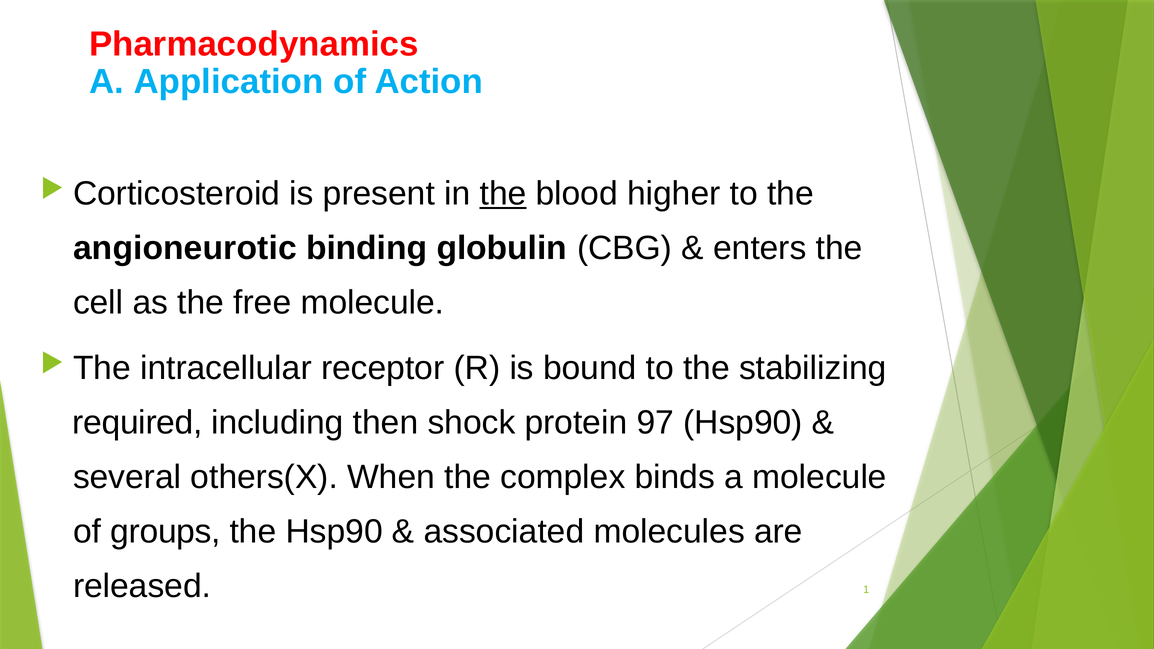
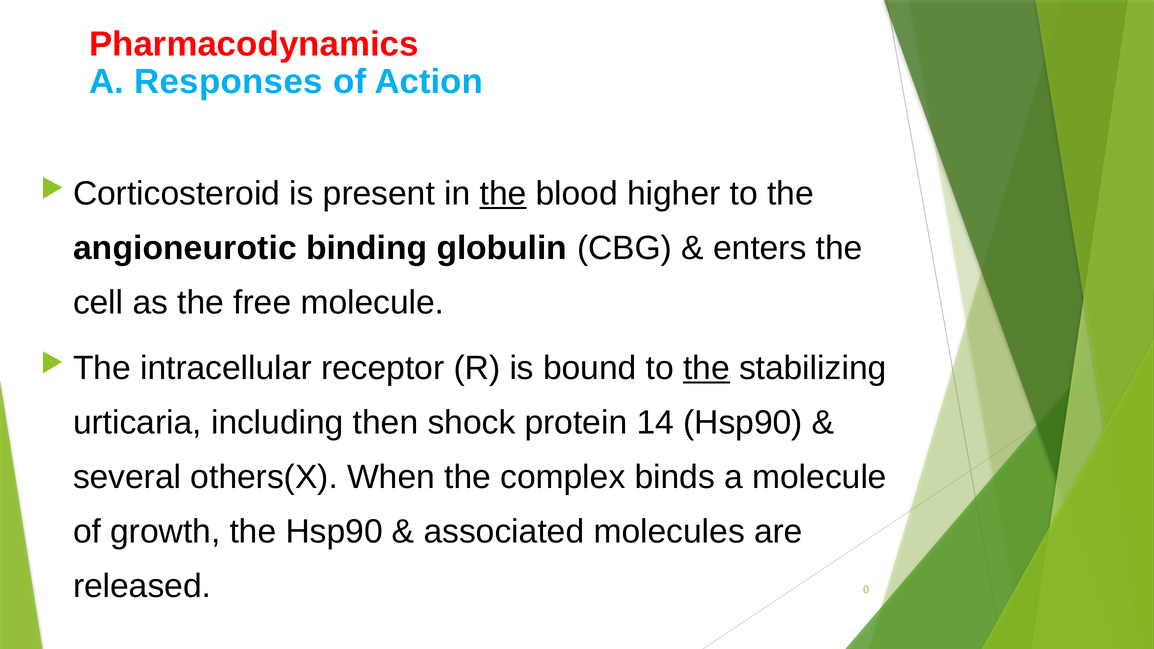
Application: Application -> Responses (228, 82)
the underline: none -> present (706, 368)
required: required -> urticaria (137, 423)
97: 97 -> 14 (655, 423)
groups: groups -> growth (165, 532)
1: 1 -> 0 (866, 590)
